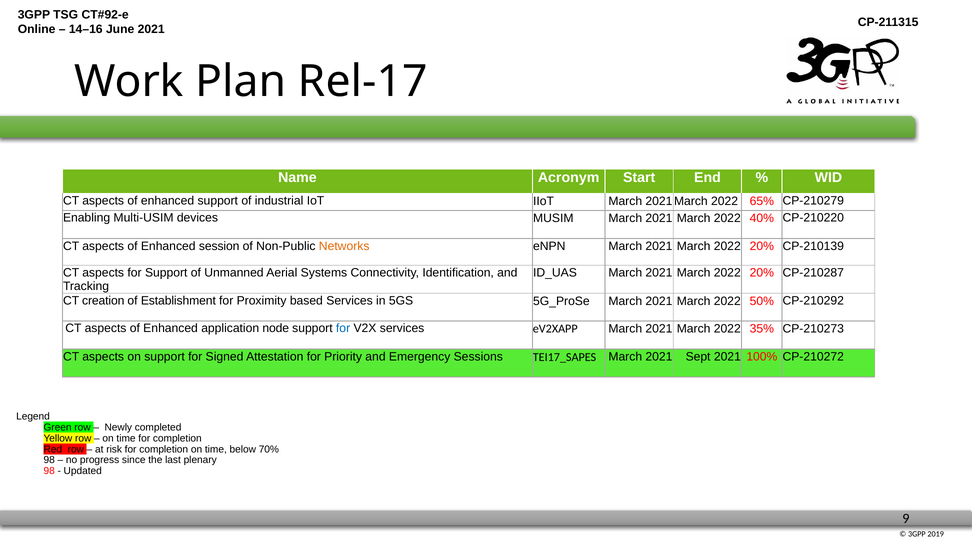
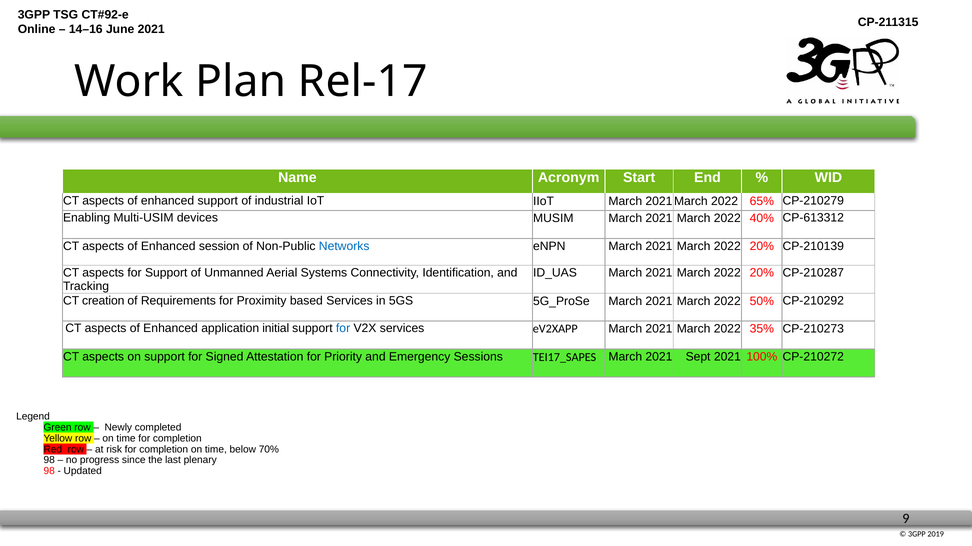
CP-210220: CP-210220 -> CP-613312 (813, 218)
Networks colour: orange -> blue (344, 246)
Establishment: Establishment -> Requirements (178, 301)
node: node -> initial (276, 328)
